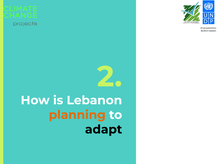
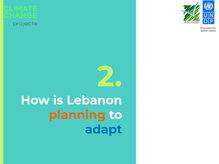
adapt colour: black -> blue (104, 130)
